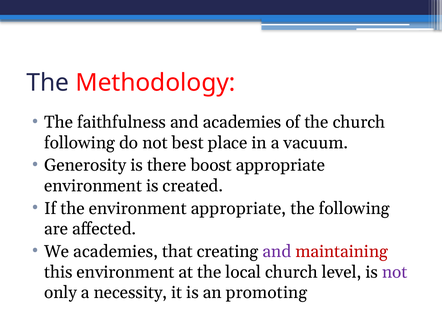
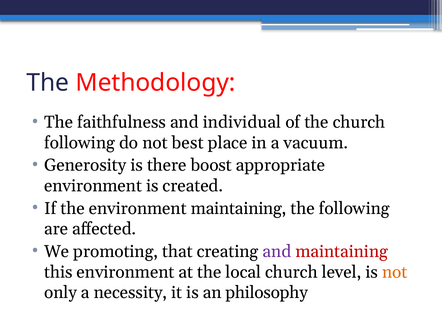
and academies: academies -> individual (242, 122)
environment appropriate: appropriate -> maintaining (239, 209)
We academies: academies -> promoting (116, 252)
not colour: purple -> orange (395, 272)
promoting: promoting -> philosophy (267, 293)
